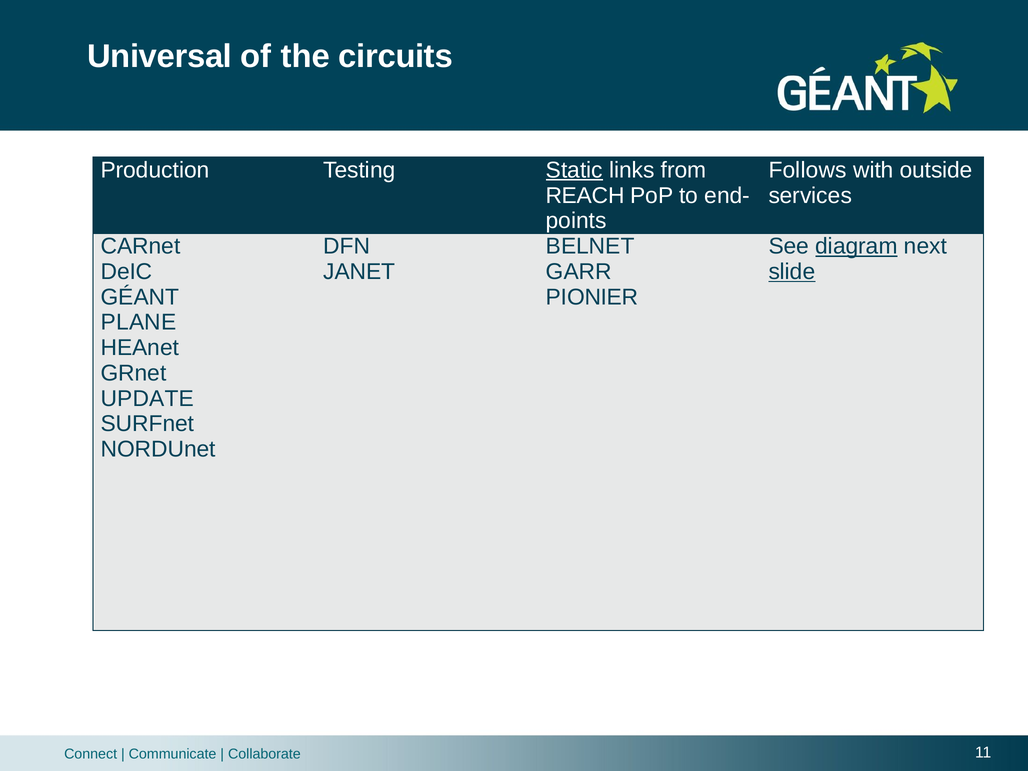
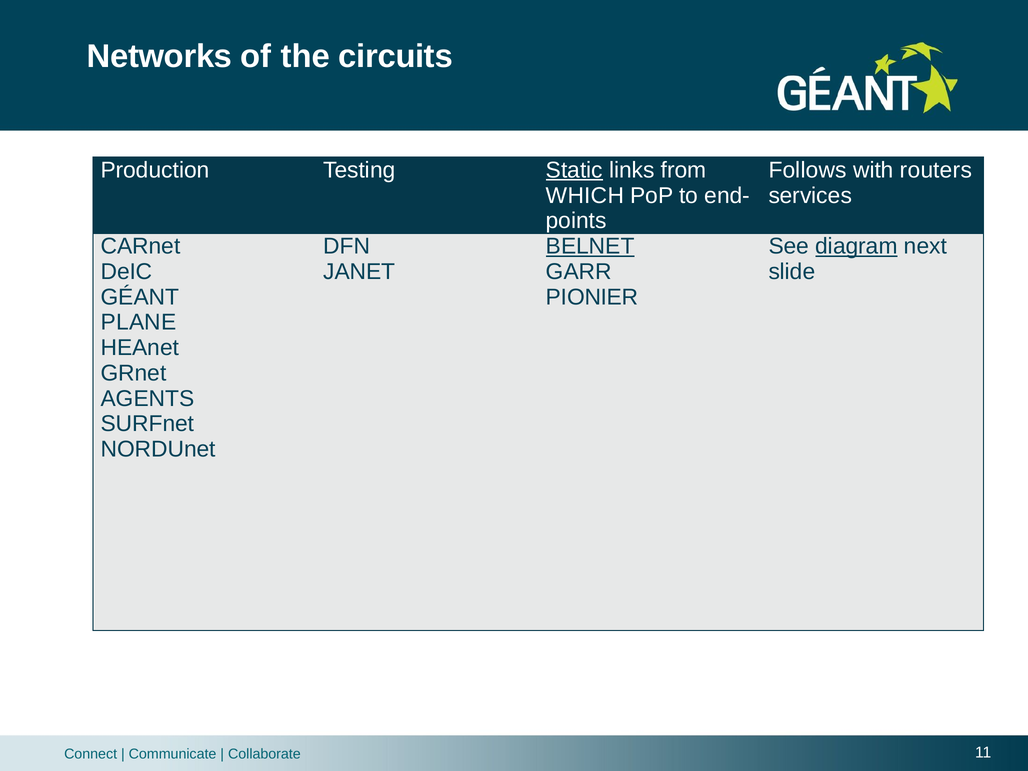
Universal: Universal -> Networks (160, 56)
outside: outside -> routers (936, 170)
REACH: REACH -> WHICH (585, 195)
BELNET underline: none -> present (590, 246)
slide underline: present -> none (792, 272)
UPDATE: UPDATE -> AGENTS (148, 399)
